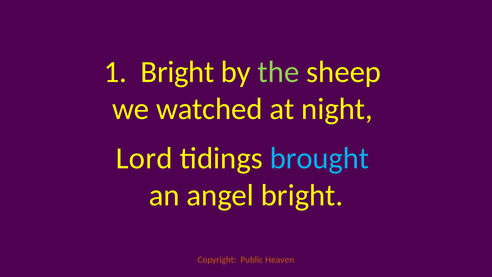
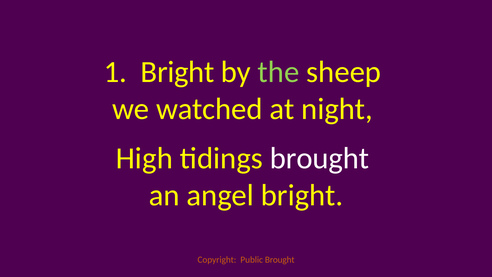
Lord: Lord -> High (144, 158)
brought colour: light blue -> white (319, 158)
Public Heaven: Heaven -> Brought (280, 260)
